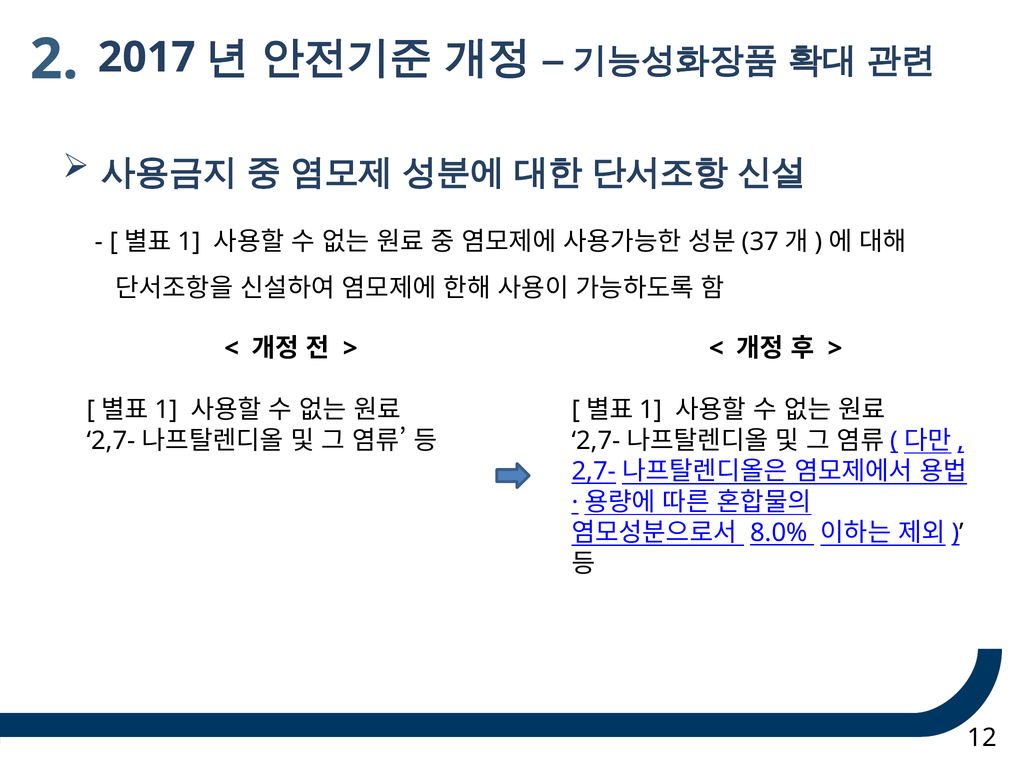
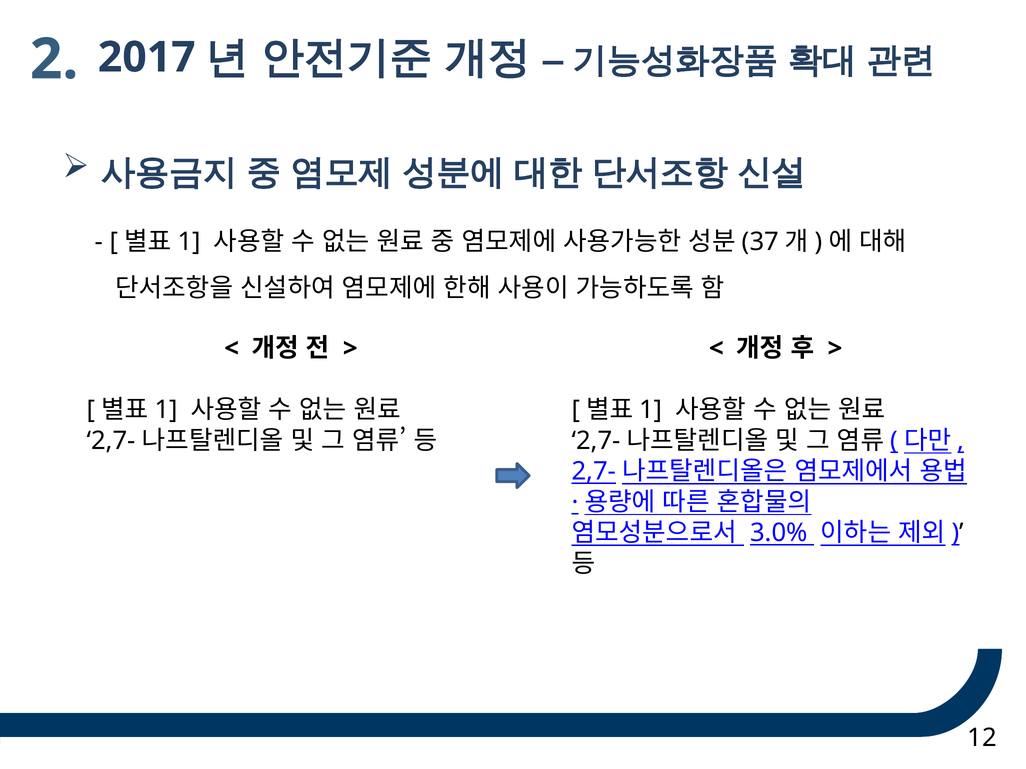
8.0%: 8.0% -> 3.0% (779, 533)
